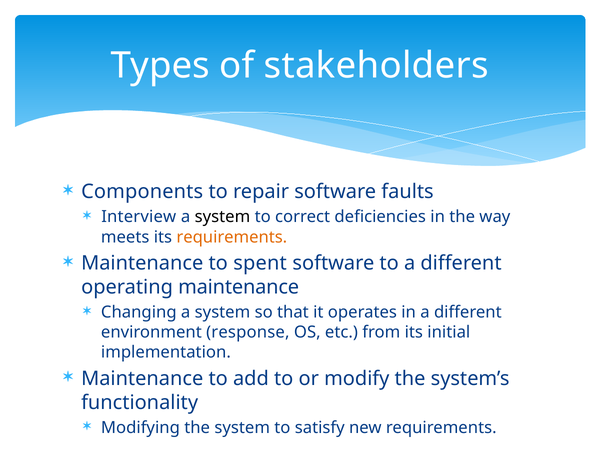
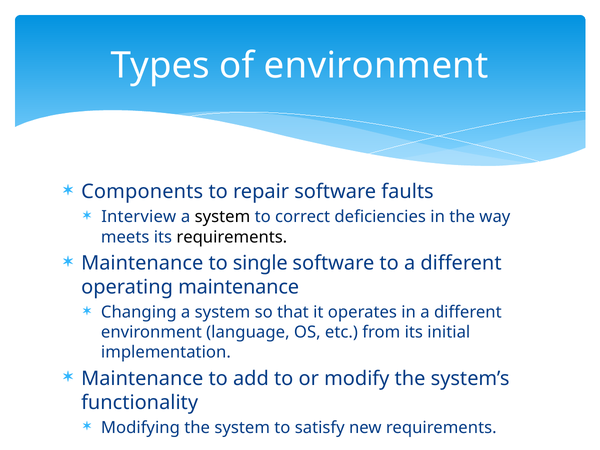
of stakeholders: stakeholders -> environment (376, 66)
requirements colour: orange -> black (232, 237)
spent: spent -> single (260, 263)
response: response -> language (248, 332)
